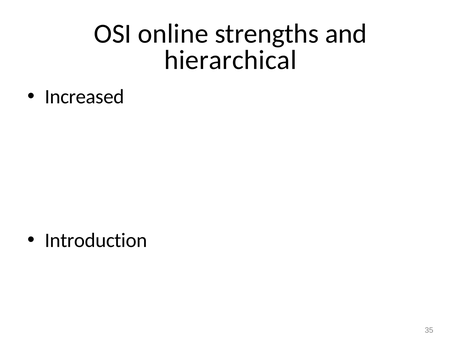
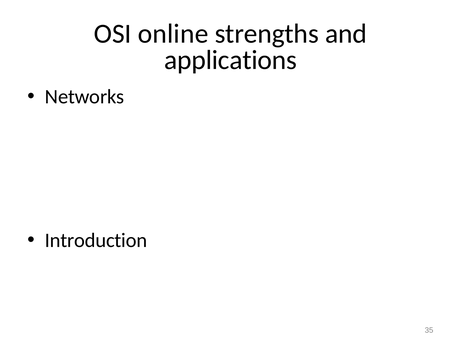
hierarchical: hierarchical -> applications (231, 60)
Increased: Increased -> Networks (85, 97)
